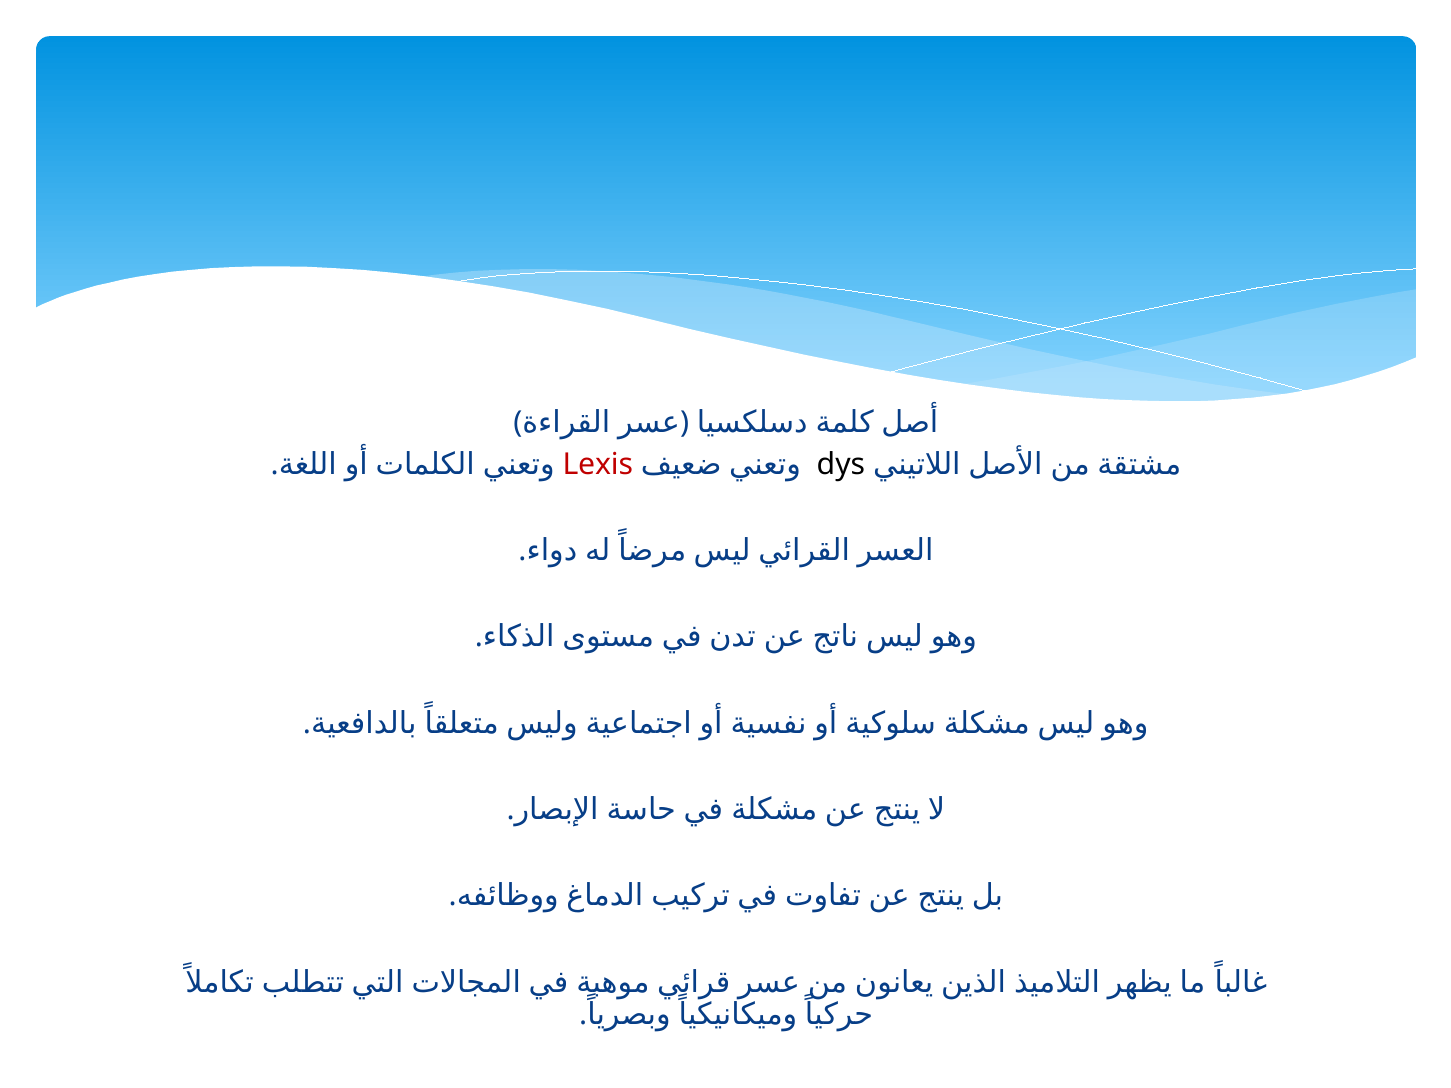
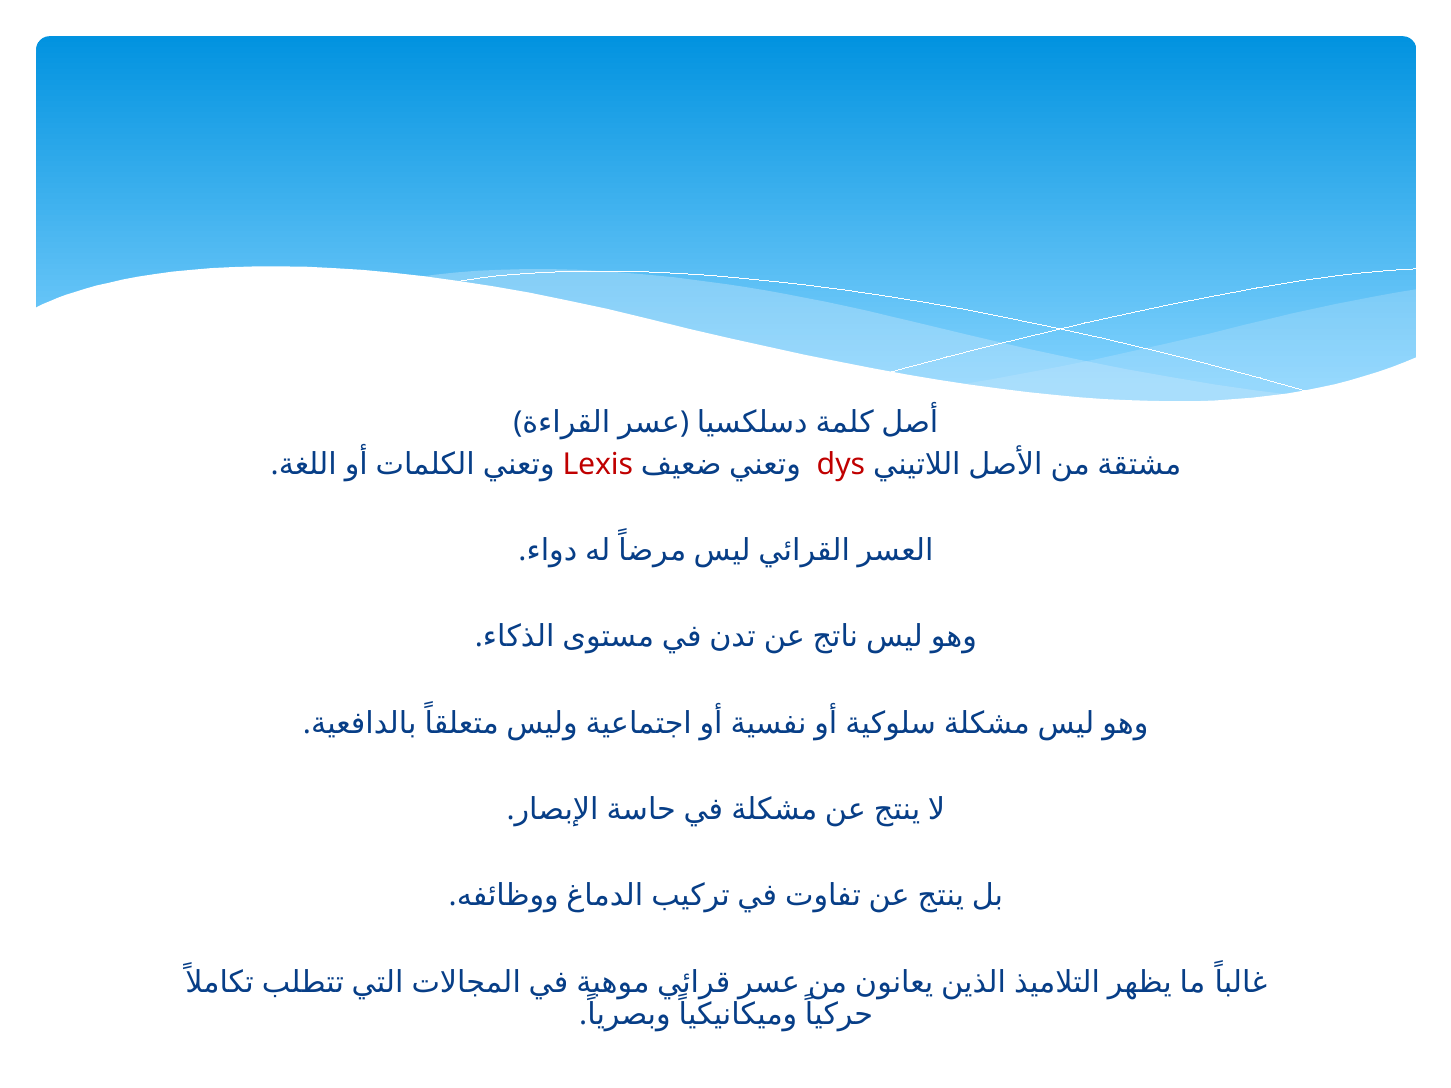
dys colour: black -> red (841, 464)
